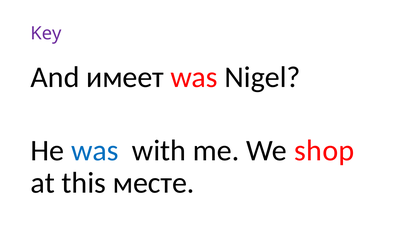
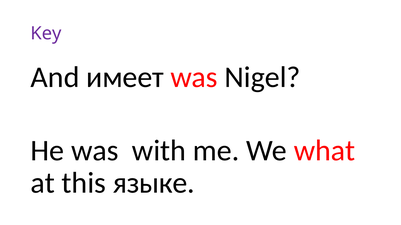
was colour: blue -> black (95, 151)
shop: shop -> what (324, 151)
месте: месте -> языке (154, 183)
